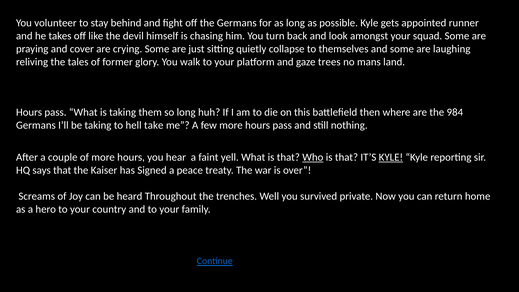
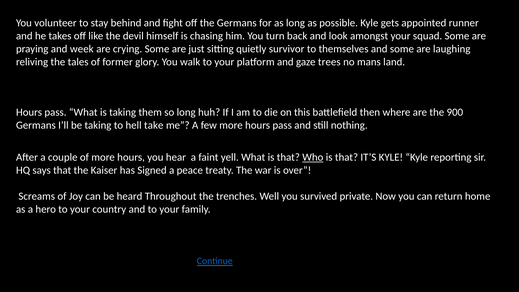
cover: cover -> week (82, 49)
collapse: collapse -> survivor (287, 49)
984: 984 -> 900 (455, 112)
KYLE underline: present -> none (391, 157)
